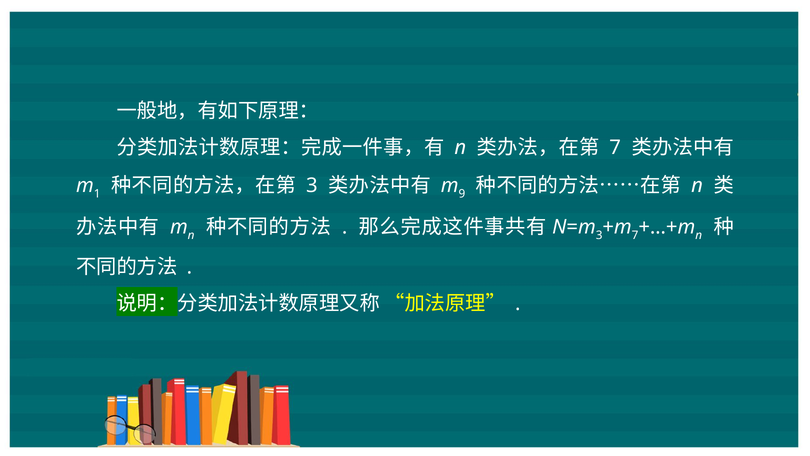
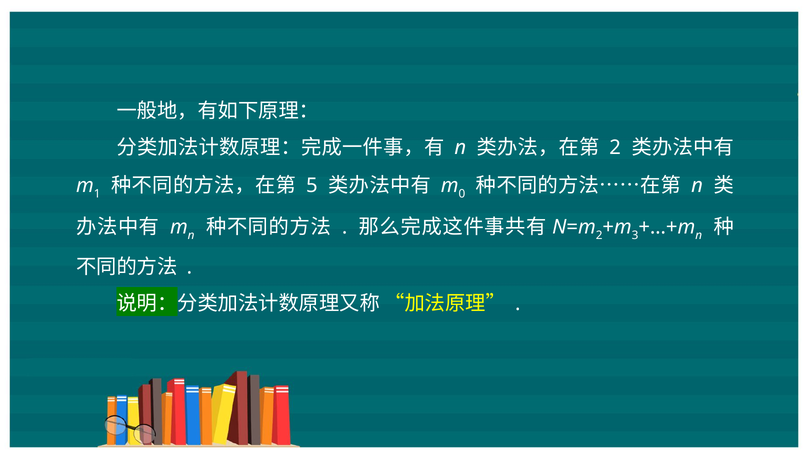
7: 7 -> 2 (615, 148)
3: 3 -> 5 (312, 186)
9: 9 -> 0 (462, 194)
3: 3 -> 2 (599, 235)
7: 7 -> 3 (635, 235)
